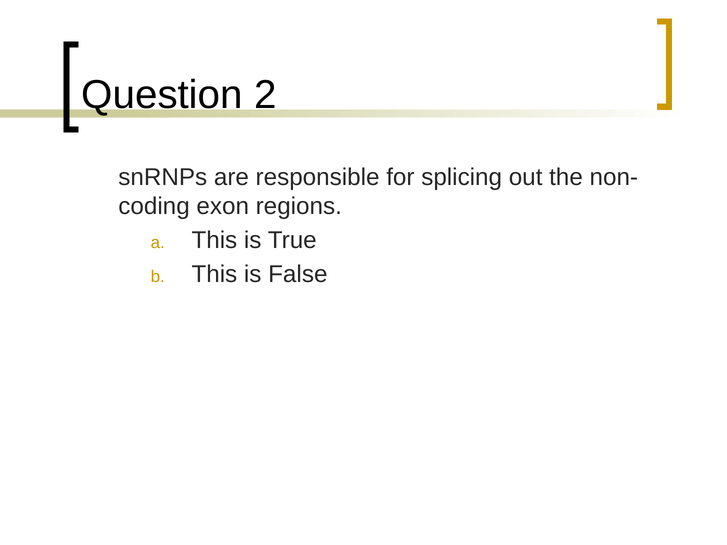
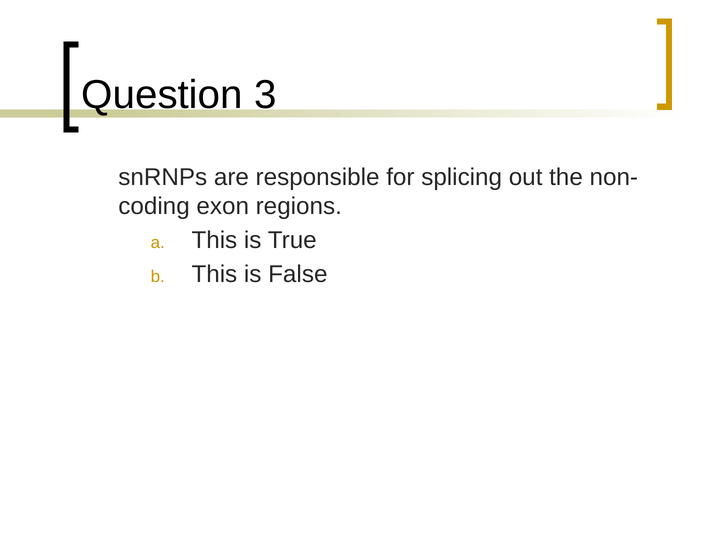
2: 2 -> 3 (265, 95)
